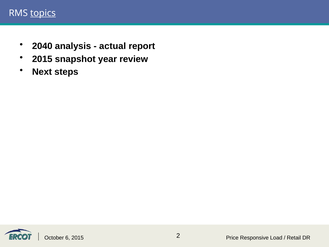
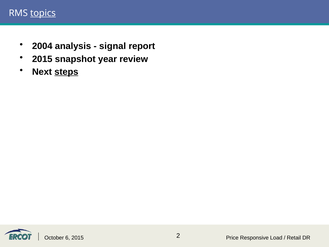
2040: 2040 -> 2004 (42, 46)
actual: actual -> signal (113, 46)
steps underline: none -> present (66, 72)
